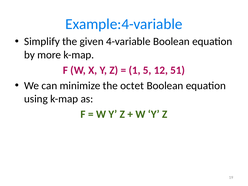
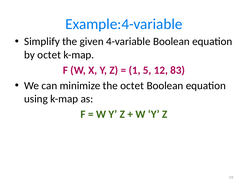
by more: more -> octet (49, 55)
51: 51 -> 83 (178, 70)
